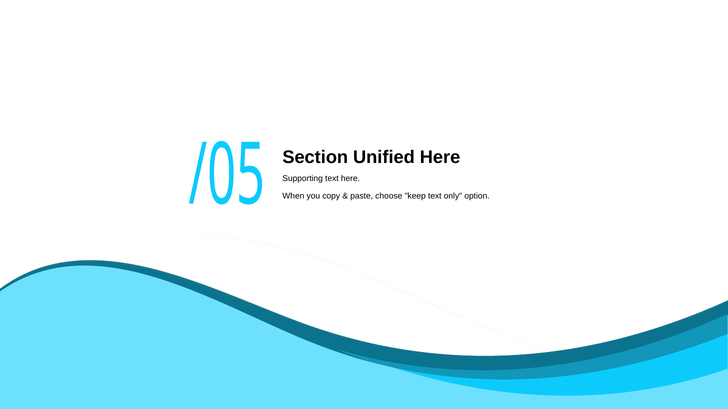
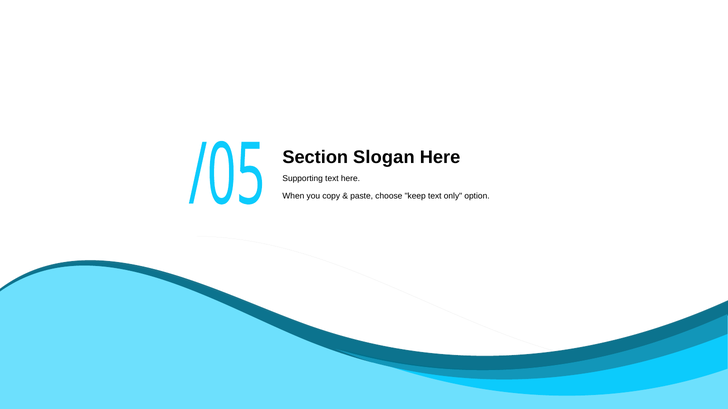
Unified: Unified -> Slogan (384, 158)
